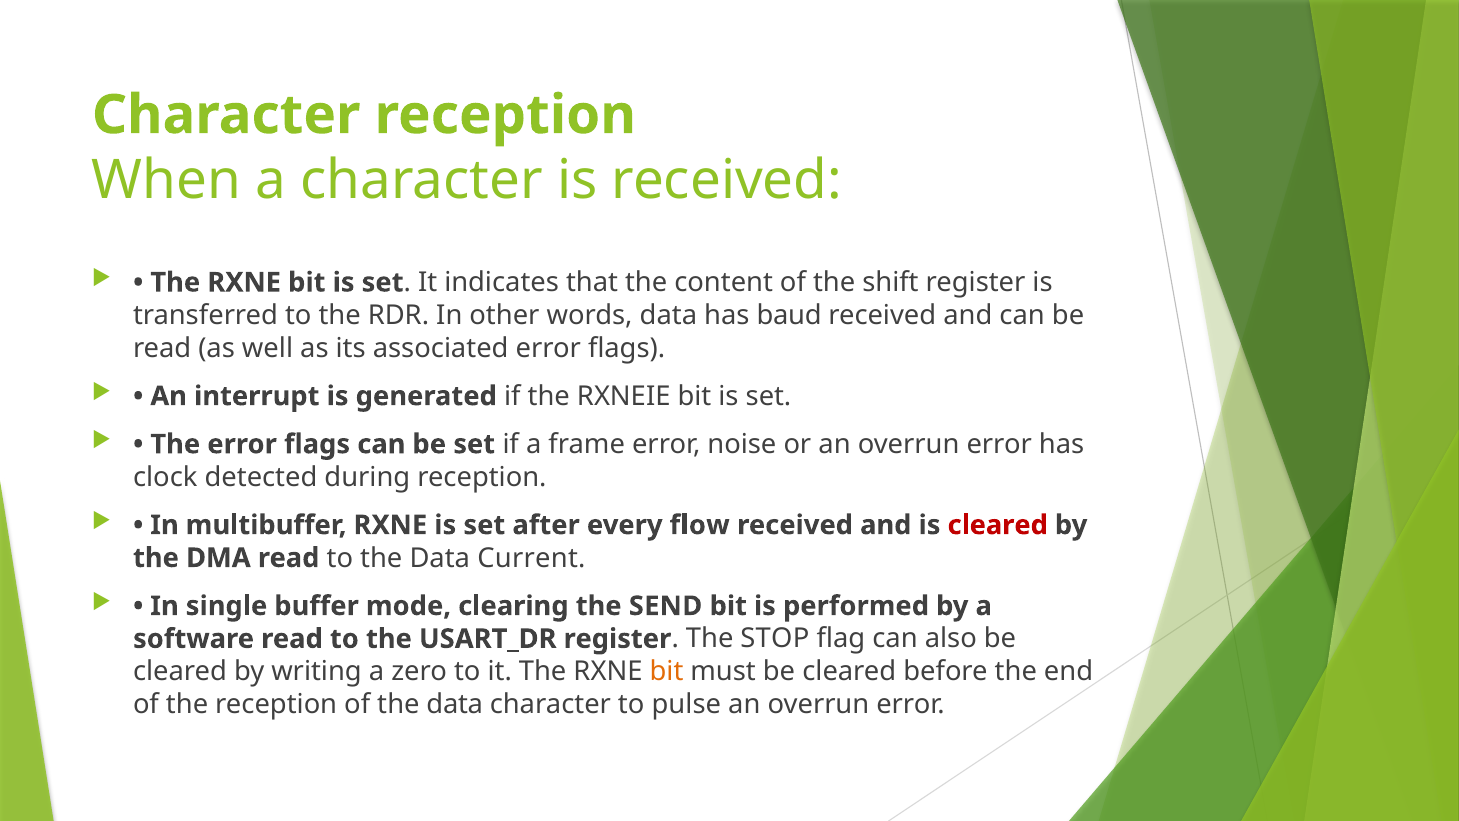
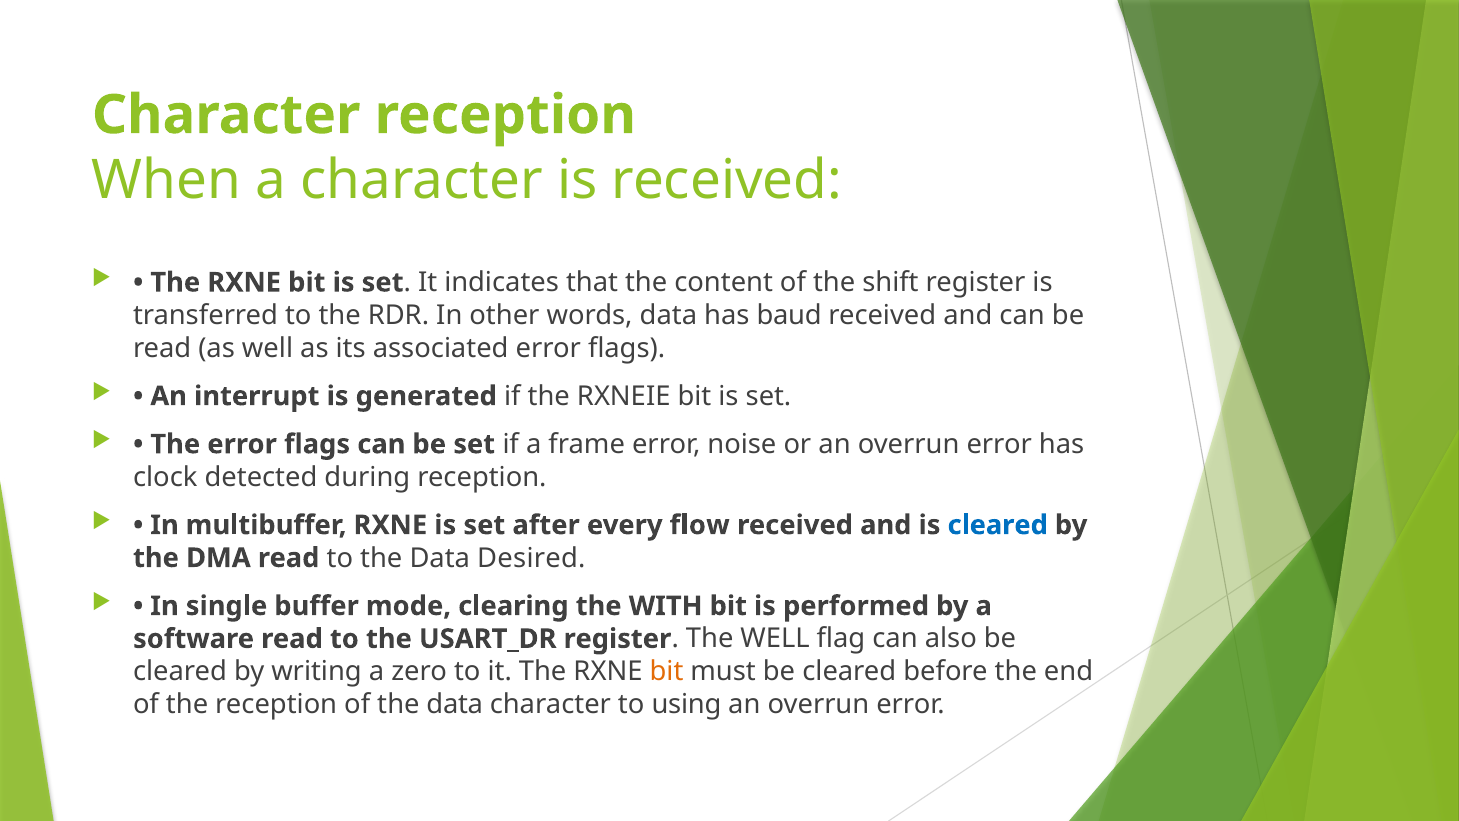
cleared colour: red -> blue (998, 525)
Current: Current -> Desired (531, 558)
SEND: SEND -> WITH (666, 606)
The STOP: STOP -> WELL (775, 639)
pulse: pulse -> using (686, 704)
